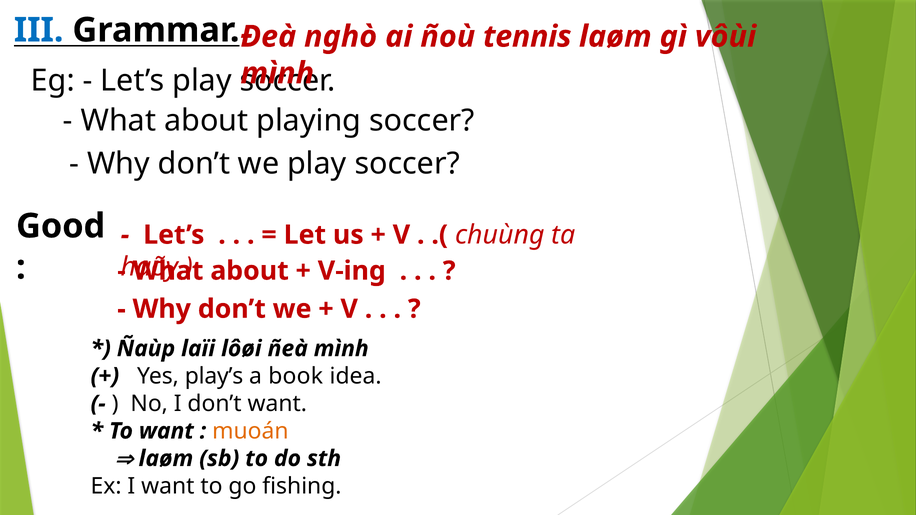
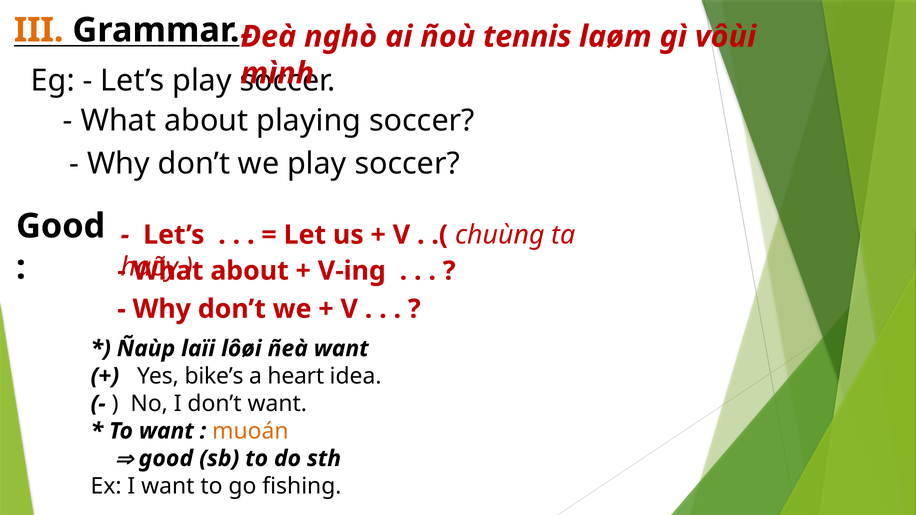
III colour: blue -> orange (39, 30)
ñeà mình: mình -> want (341, 349)
play’s: play’s -> bike’s (214, 376)
book: book -> heart (296, 376)
laøm: laøm -> good (166, 459)
